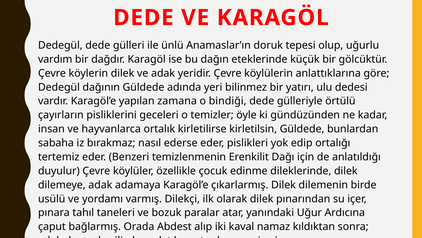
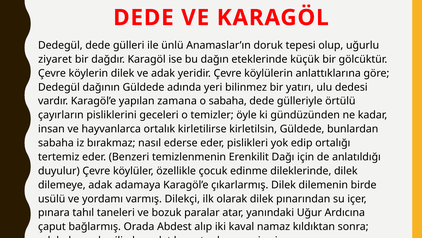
vardım: vardım -> ziyaret (55, 59)
o bindiği: bindiği -> sabaha (228, 101)
